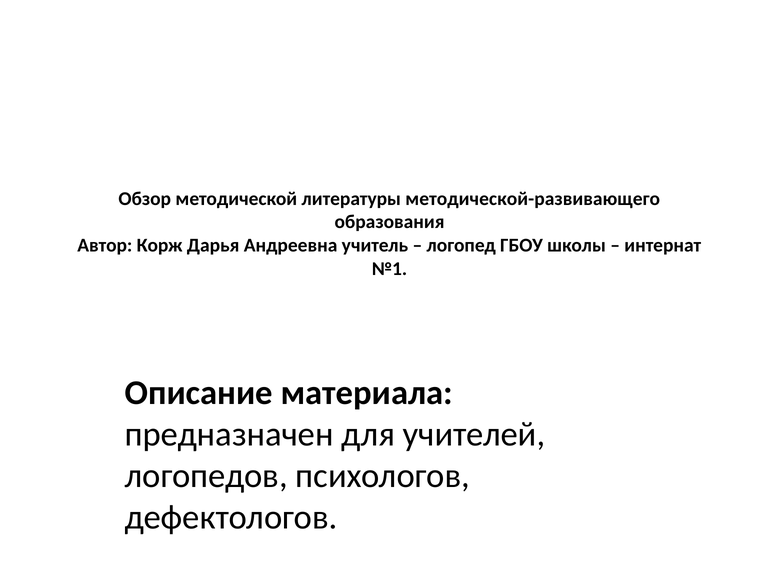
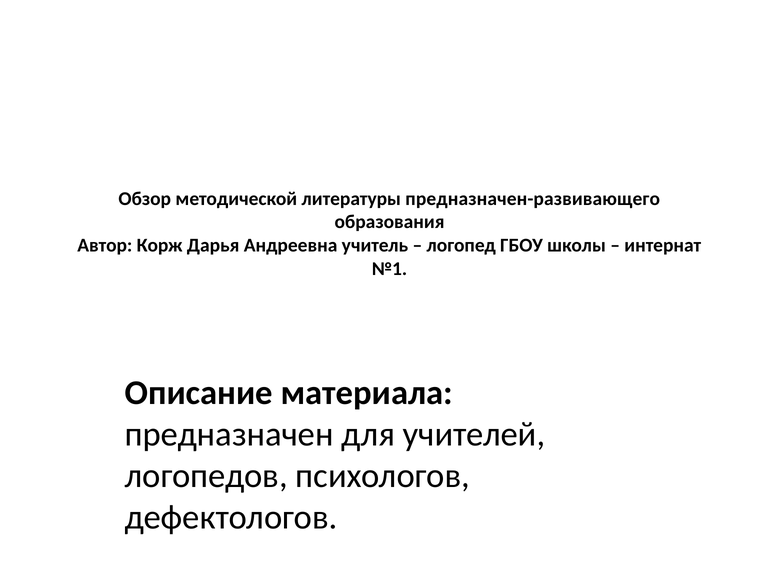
методической-развивающего: методической-развивающего -> предназначен-развивающего (533, 199)
